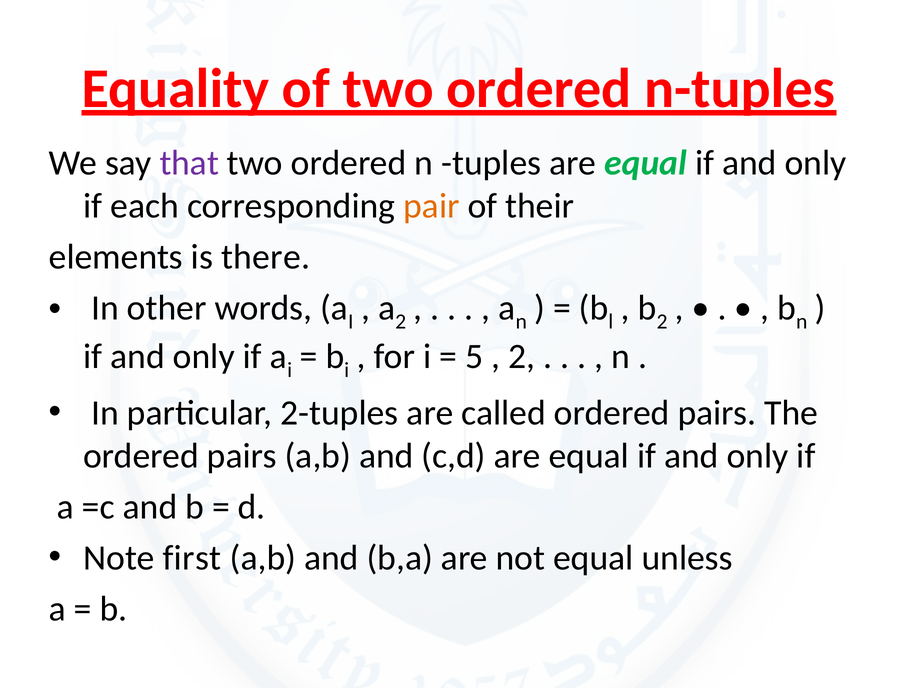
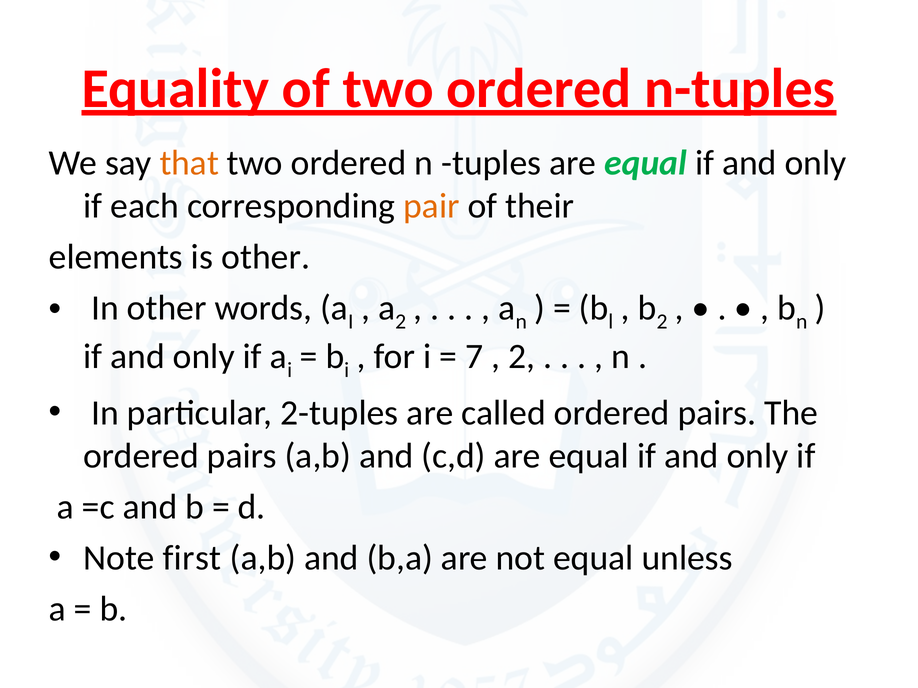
that colour: purple -> orange (189, 163)
is there: there -> other (266, 257)
5: 5 -> 7 (474, 357)
